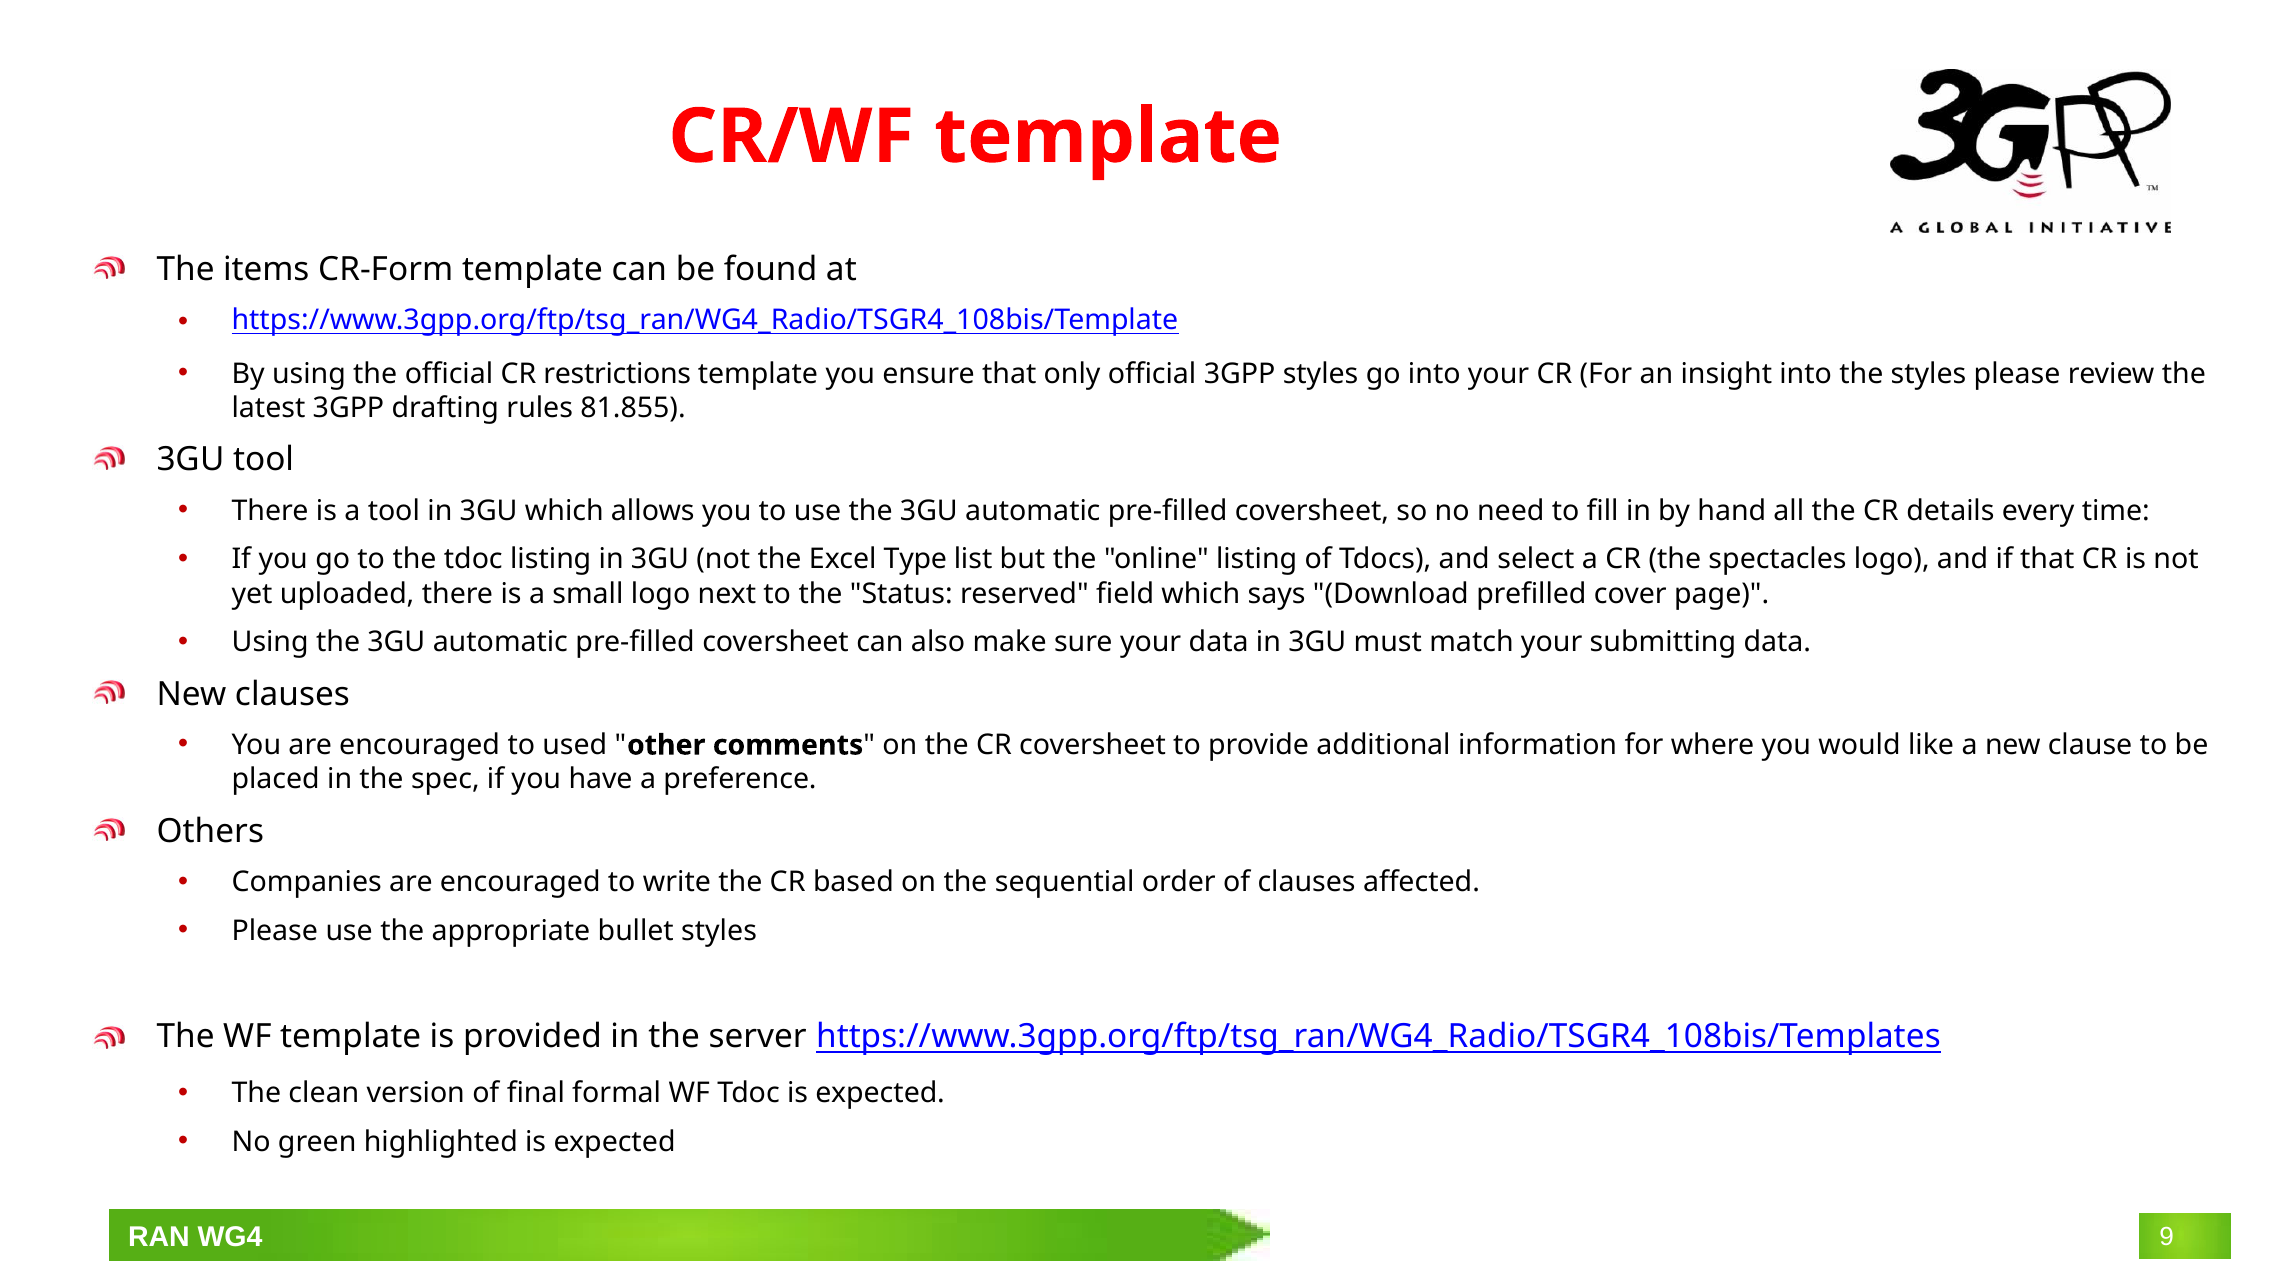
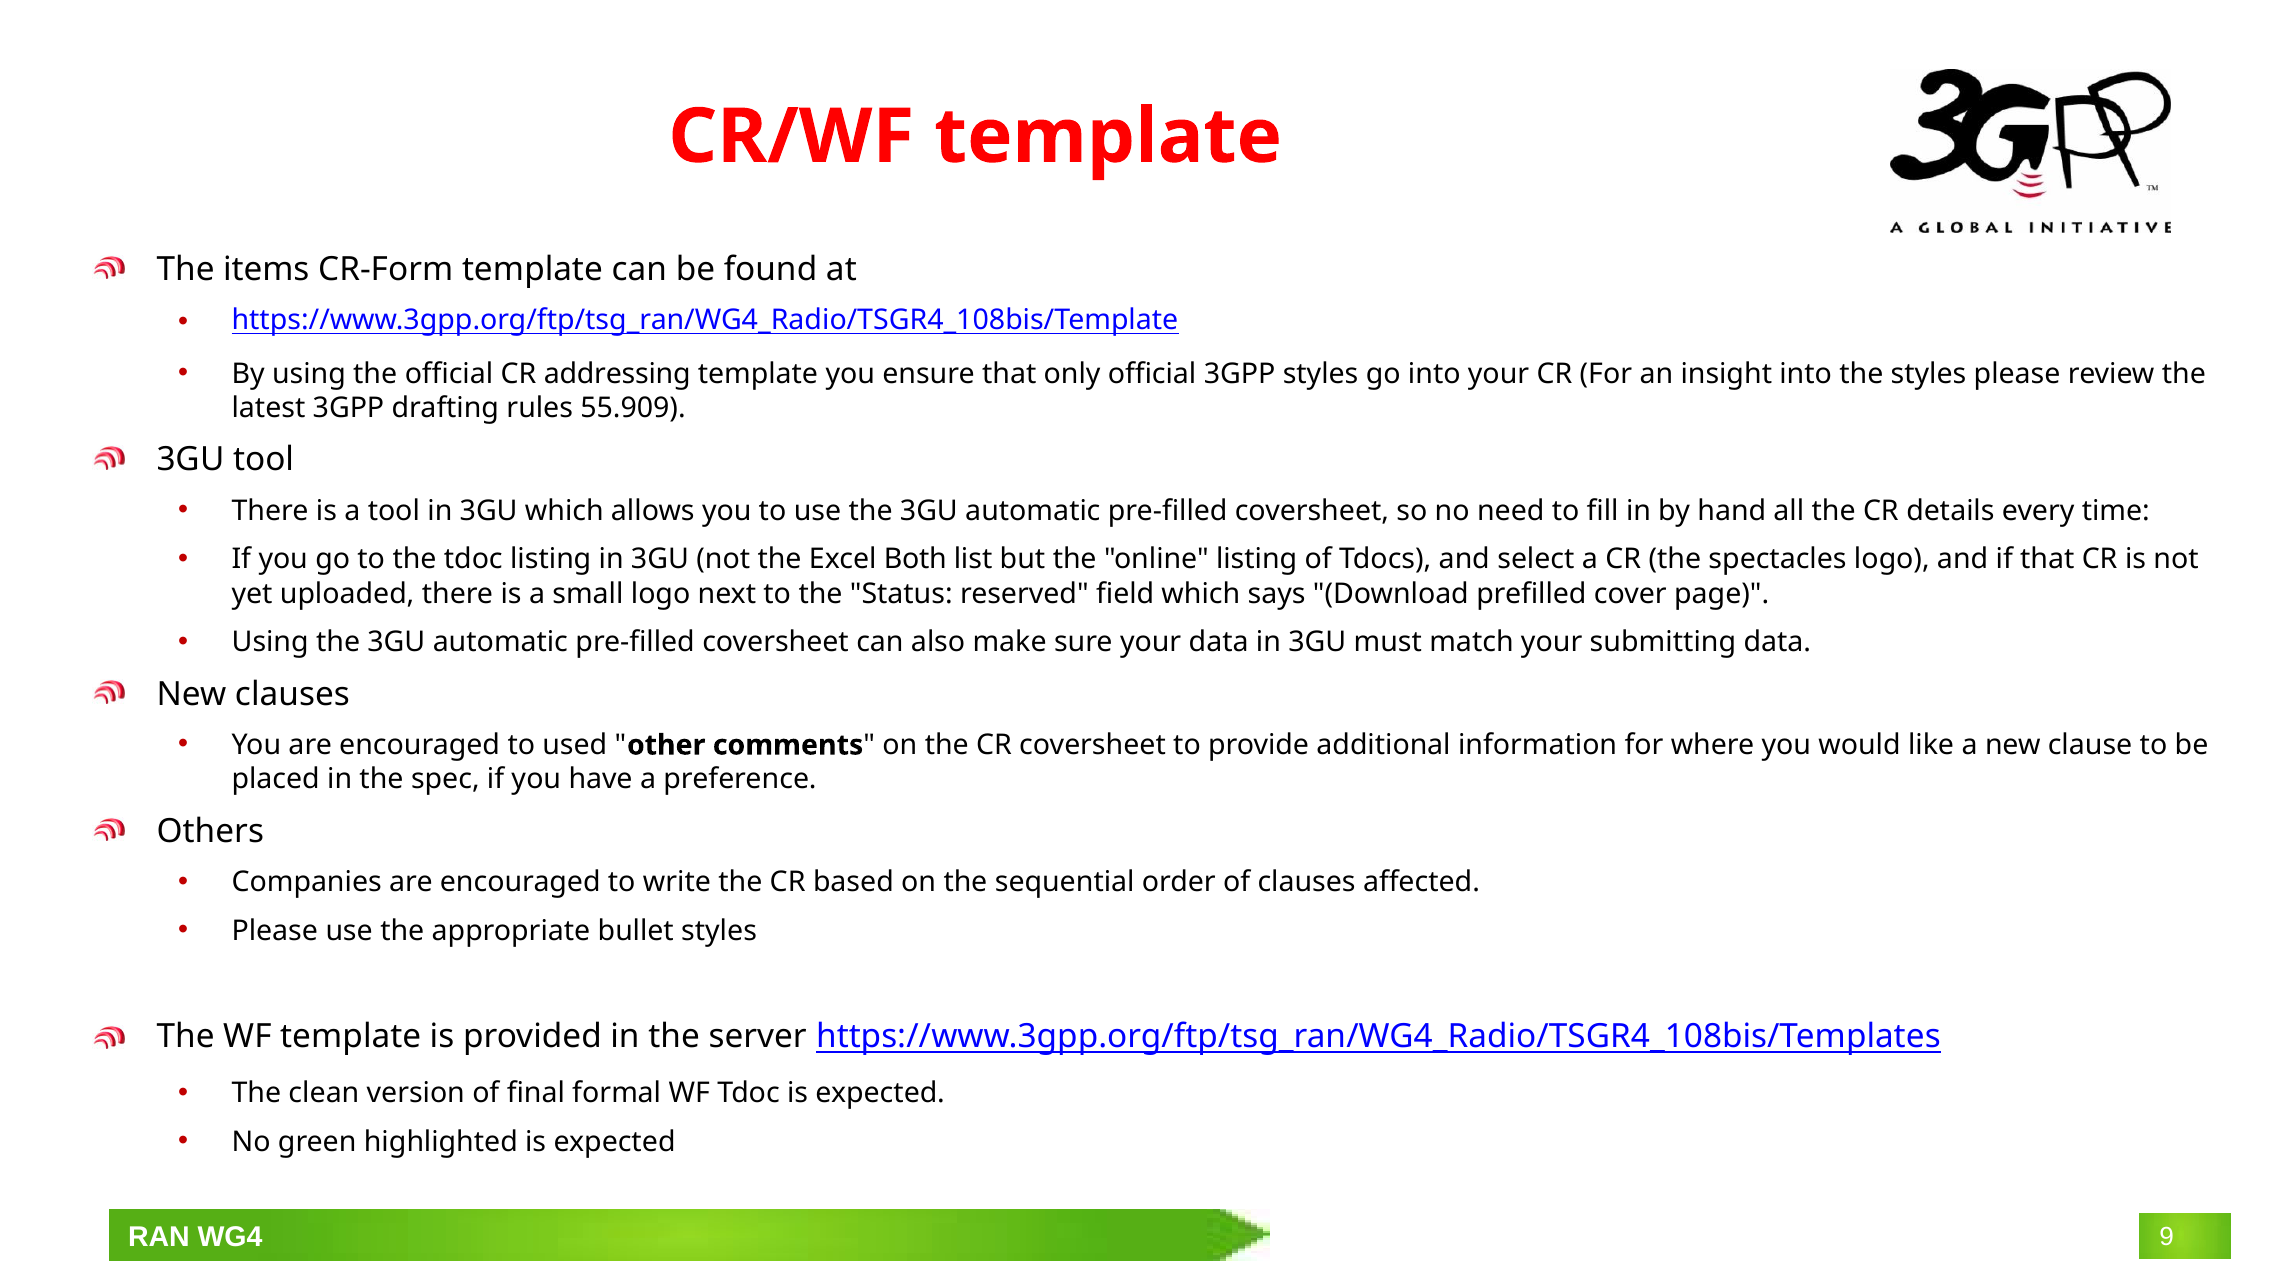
restrictions: restrictions -> addressing (617, 374)
81.855: 81.855 -> 55.909 (633, 408)
Type: Type -> Both (915, 560)
